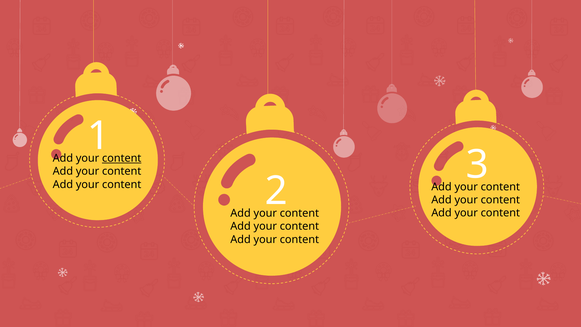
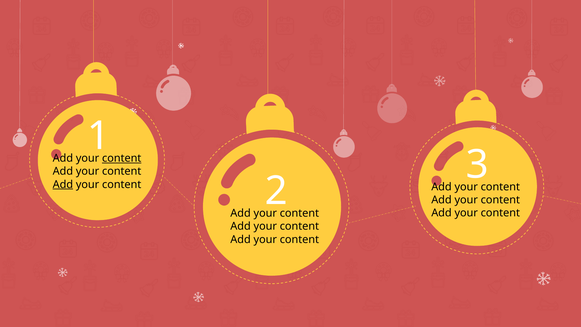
Add underline: none -> present (63, 184)
